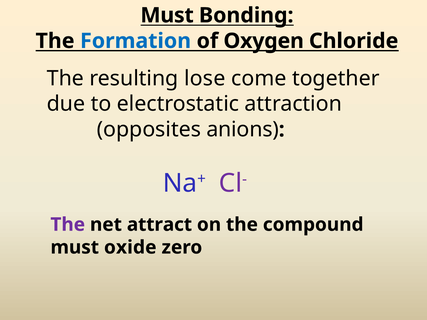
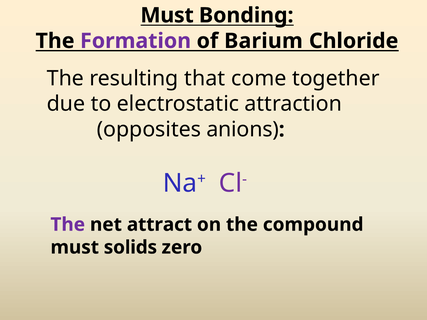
Formation colour: blue -> purple (136, 41)
Oxygen: Oxygen -> Barium (263, 41)
lose: lose -> that (205, 78)
oxide: oxide -> solids (130, 248)
